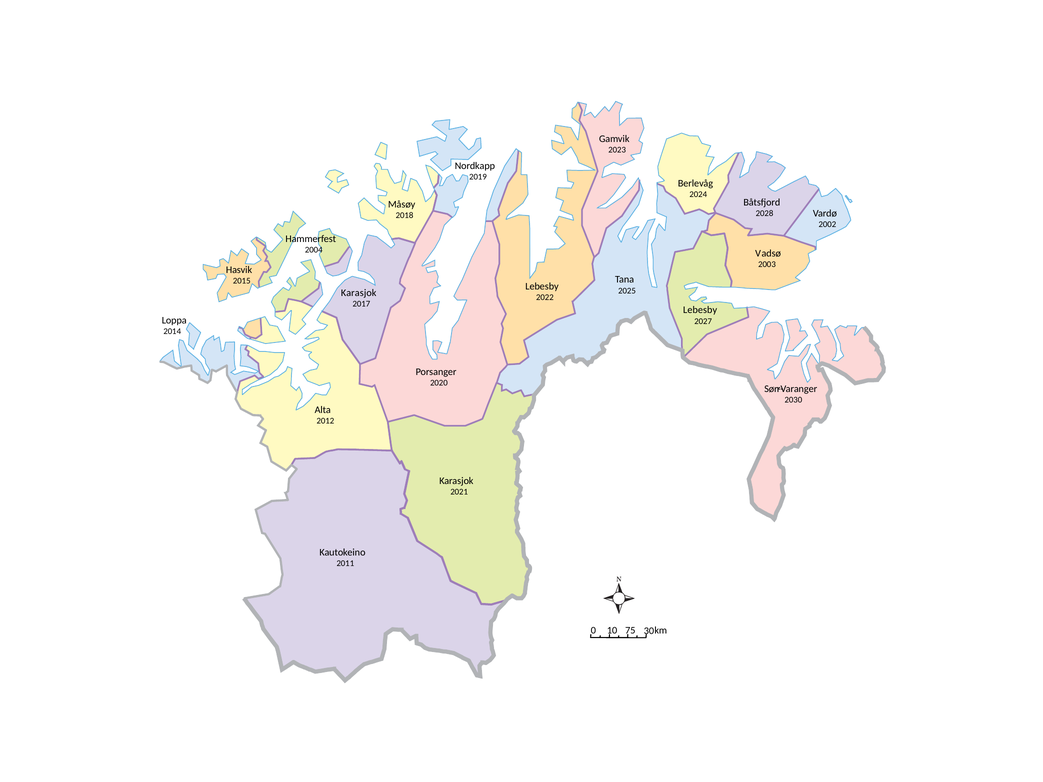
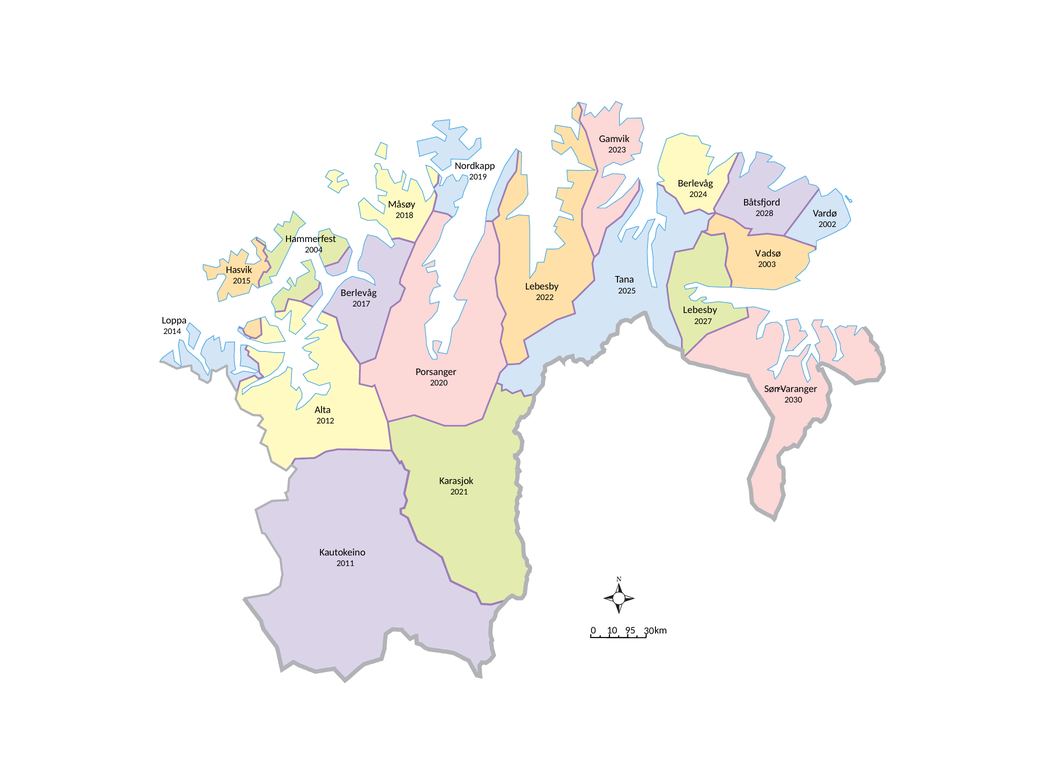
Karasjok: Karasjok -> Berlevåg (359, 293)
75: 75 -> 95 (630, 631)
